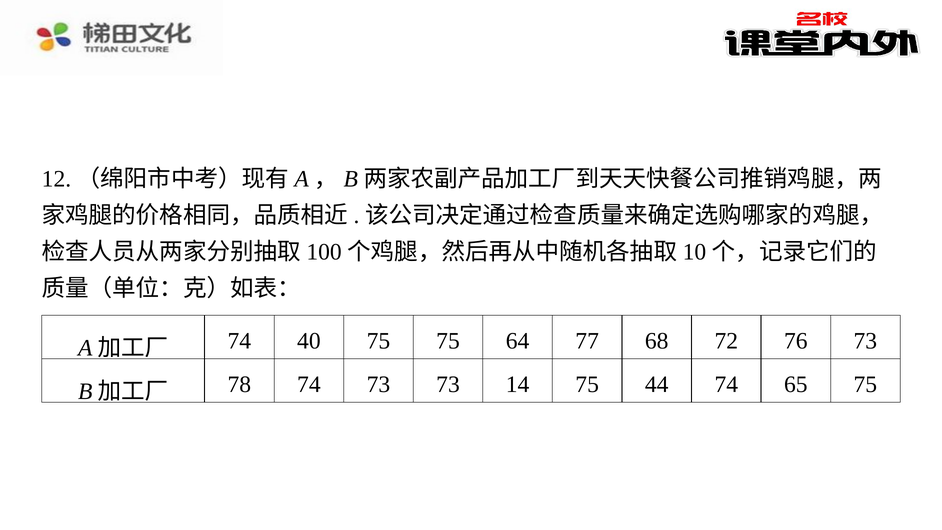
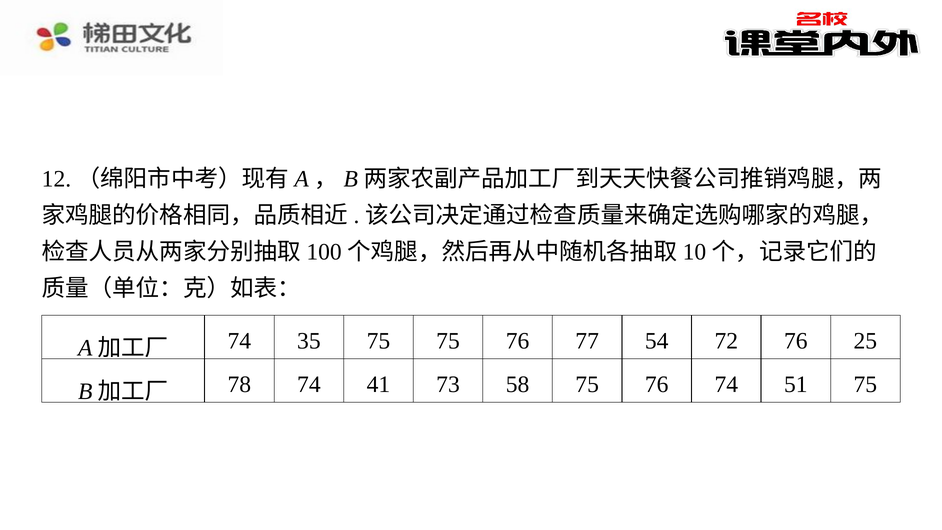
40: 40 -> 35 (309, 341)
75 75 64: 64 -> 76 (518, 341)
68: 68 -> 54 (657, 341)
76 73: 73 -> 25 (865, 341)
74 73: 73 -> 41 (378, 384)
14: 14 -> 58 (518, 384)
44: 44 -> 76 (657, 384)
65: 65 -> 51 (796, 384)
